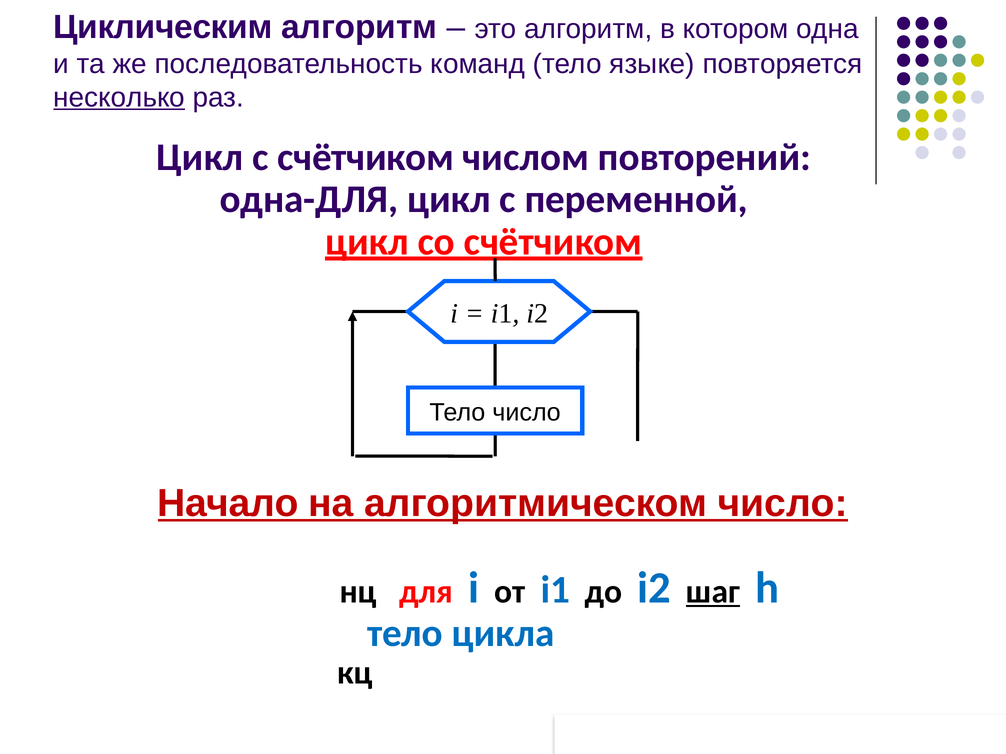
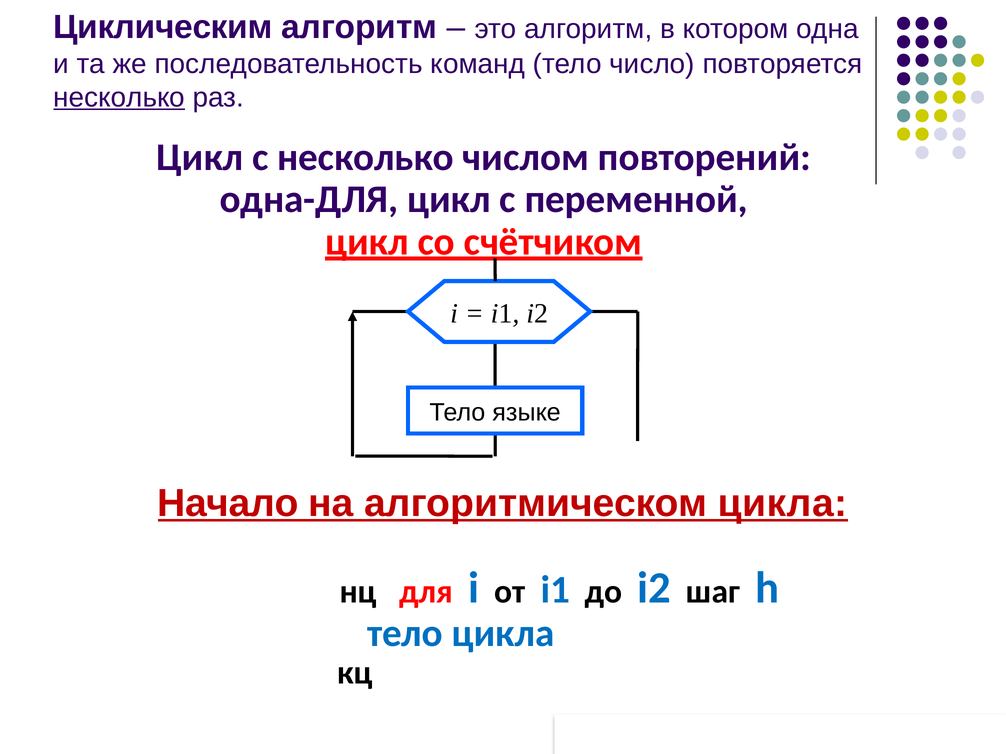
языке: языке -> число (652, 64)
с счётчиком: счётчиком -> несколько (366, 157)
Тело число: число -> языке (526, 413)
алгоритмическом число: число -> цикла (783, 503)
шаг underline: present -> none (713, 592)
